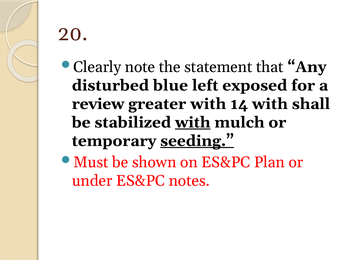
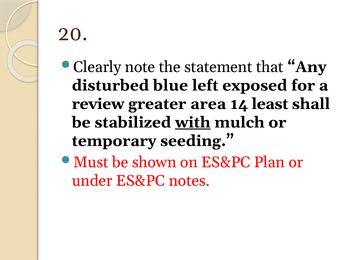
greater with: with -> area (208, 104)
14 with: with -> least (270, 104)
seeding underline: present -> none (197, 141)
